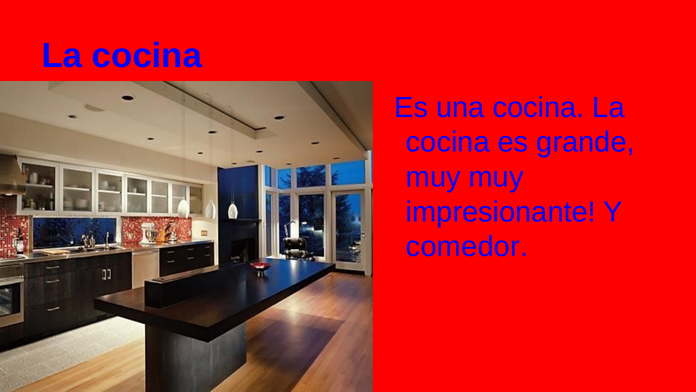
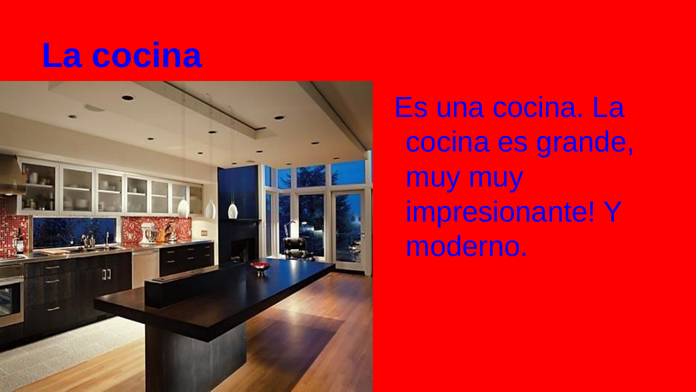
comedor: comedor -> moderno (467, 247)
